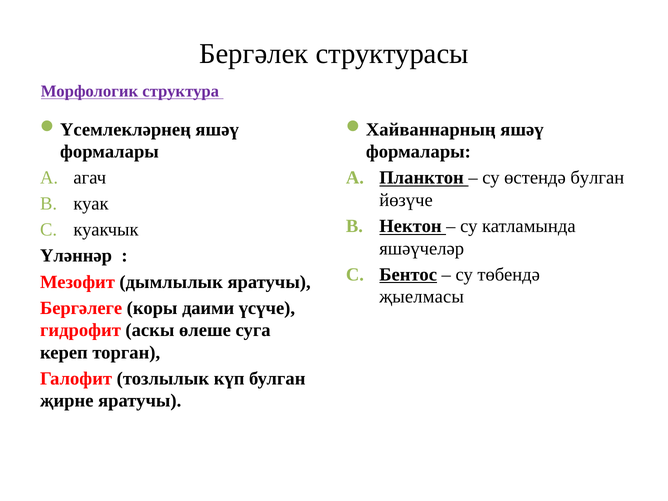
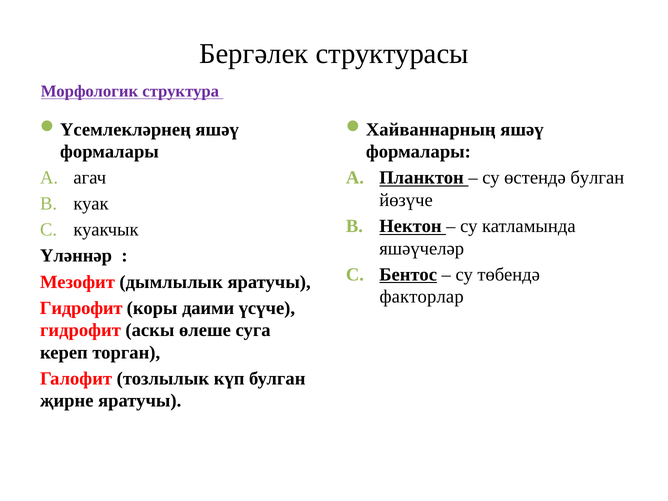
җыелмасы: җыелмасы -> факторлар (422, 297)
Бергәлеге: Бергәлеге -> Гидрофит (81, 308)
